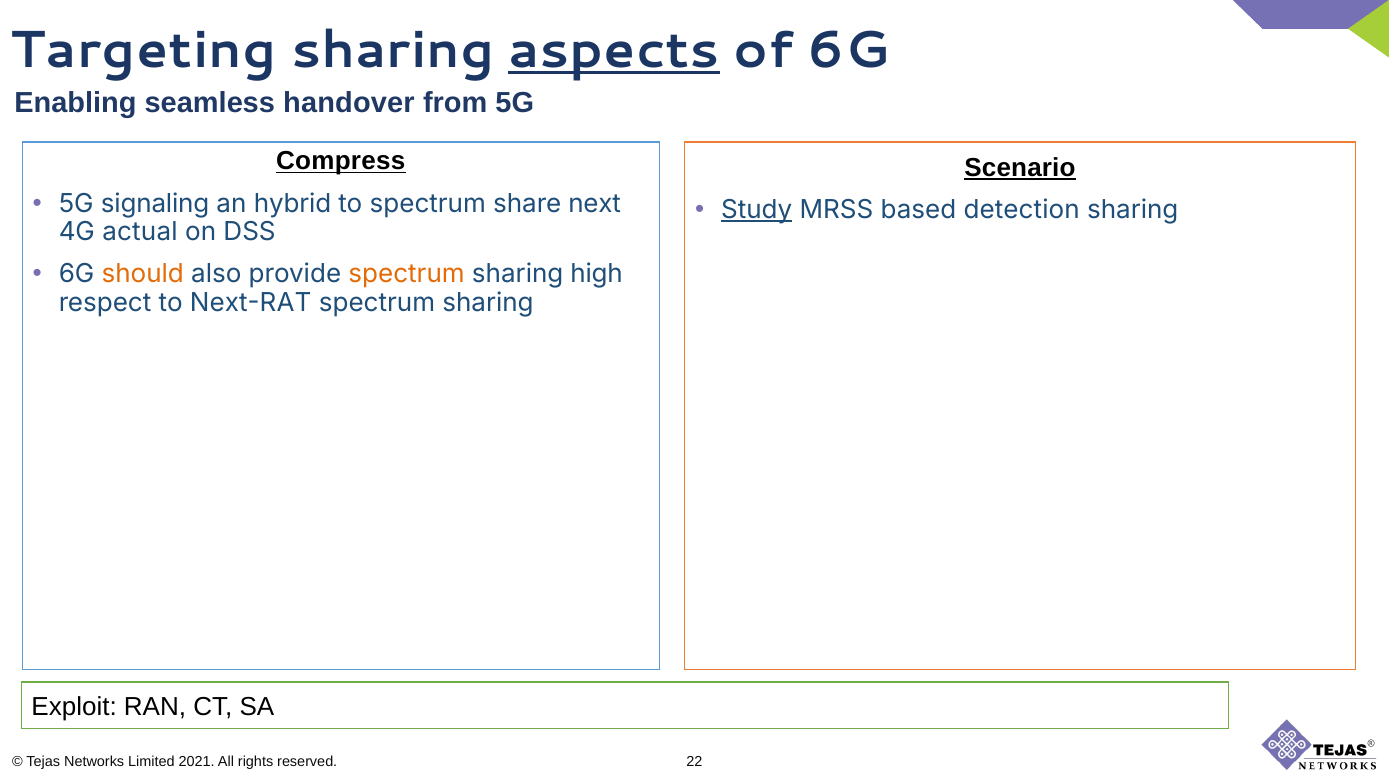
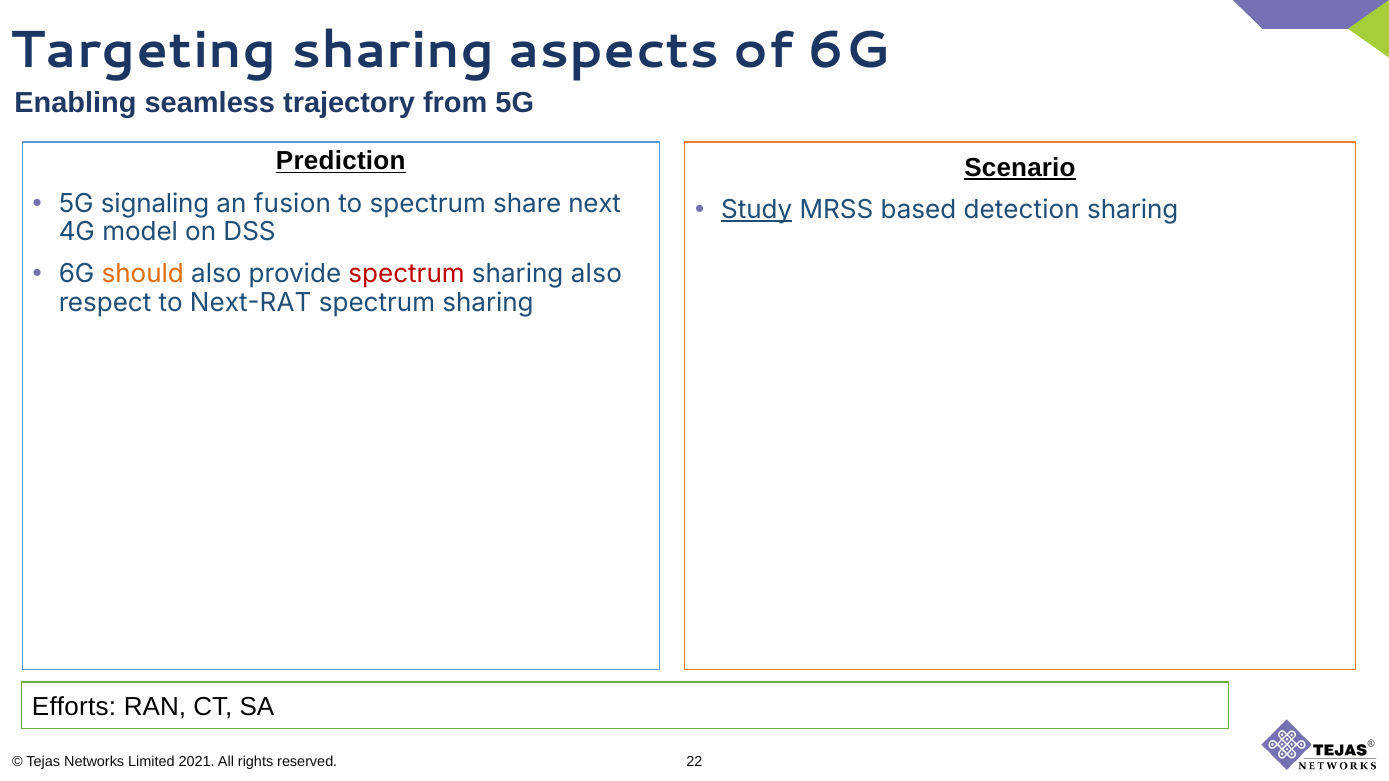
aspects underline: present -> none (614, 50)
handover: handover -> trajectory (349, 103)
Compress: Compress -> Prediction (341, 161)
hybrid: hybrid -> fusion (292, 204)
actual: actual -> model (140, 232)
spectrum colour: orange -> red (407, 274)
sharing high: high -> also (596, 274)
Exploit: Exploit -> Efforts (74, 707)
